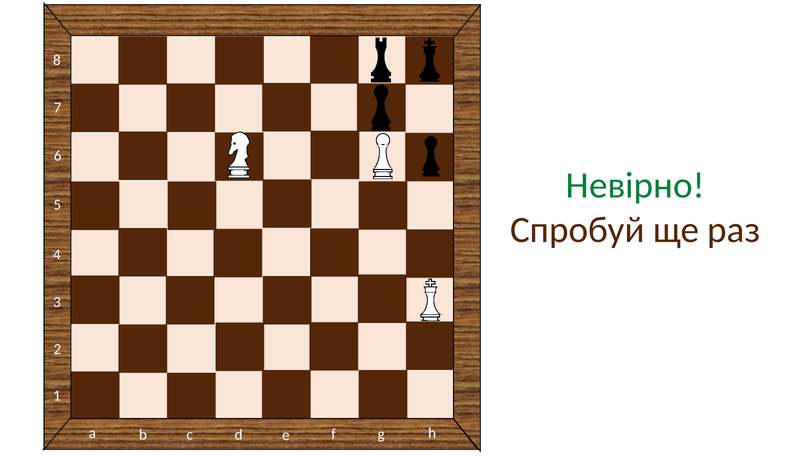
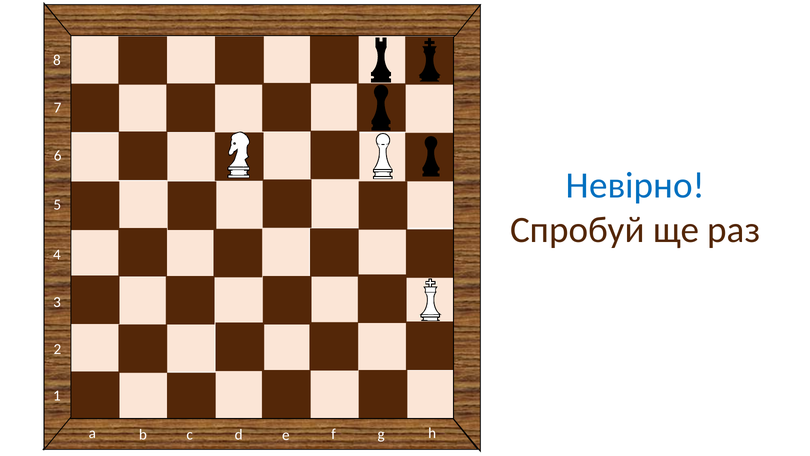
Невірно colour: green -> blue (635, 185)
